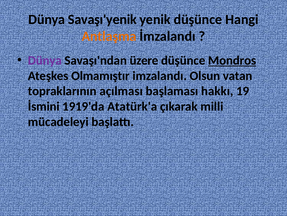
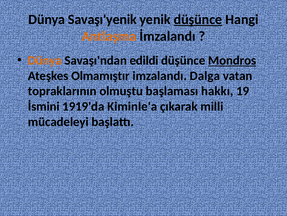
düşünce underline: none -> present (198, 19)
Dünya colour: purple -> orange (45, 60)
üzere: üzere -> edildi (144, 60)
Olsun: Olsun -> Dalga (205, 76)
açılması: açılması -> olmuştu (121, 91)
Atatürk'a: Atatürk'a -> Kiminle'a (132, 106)
